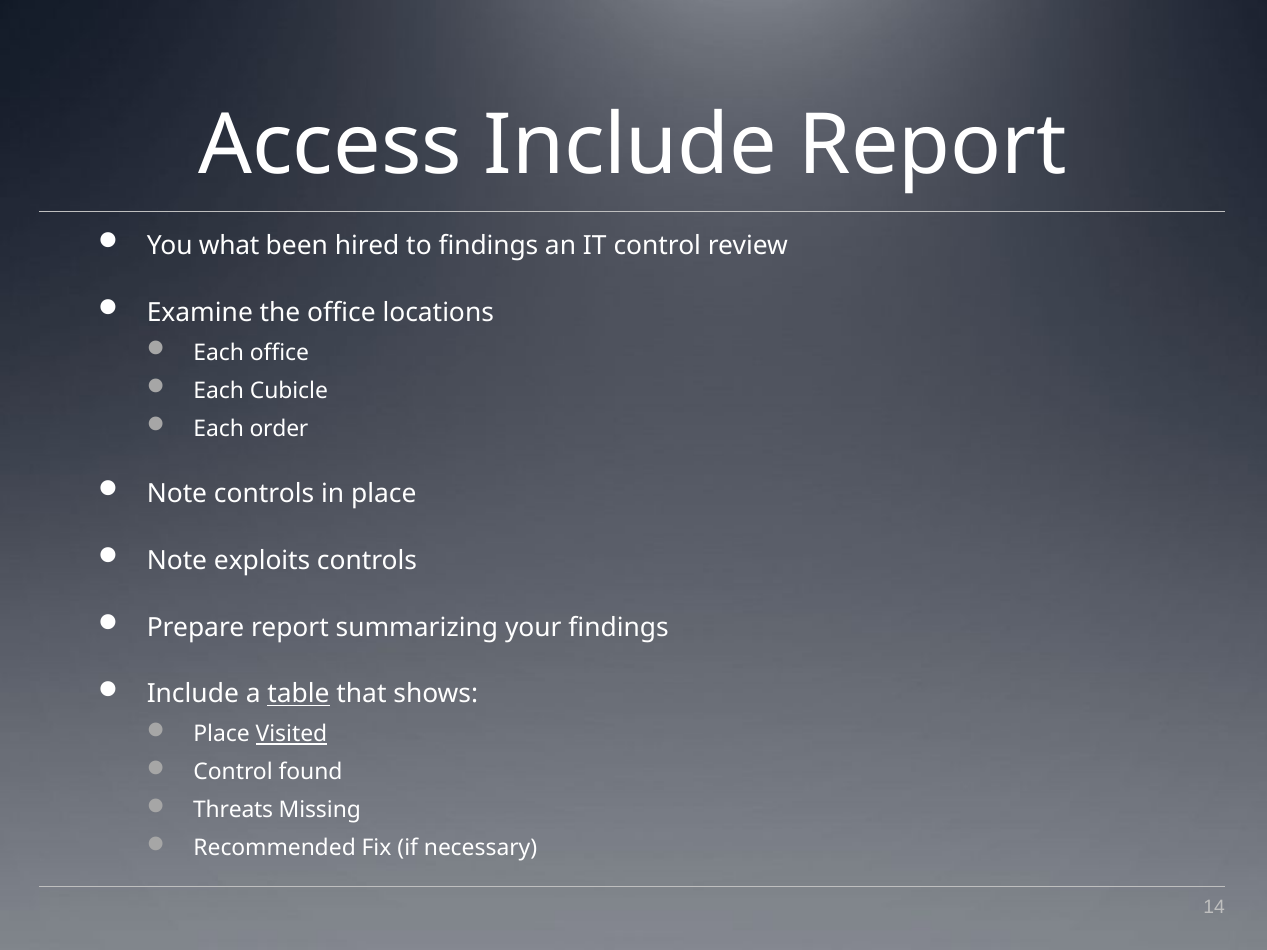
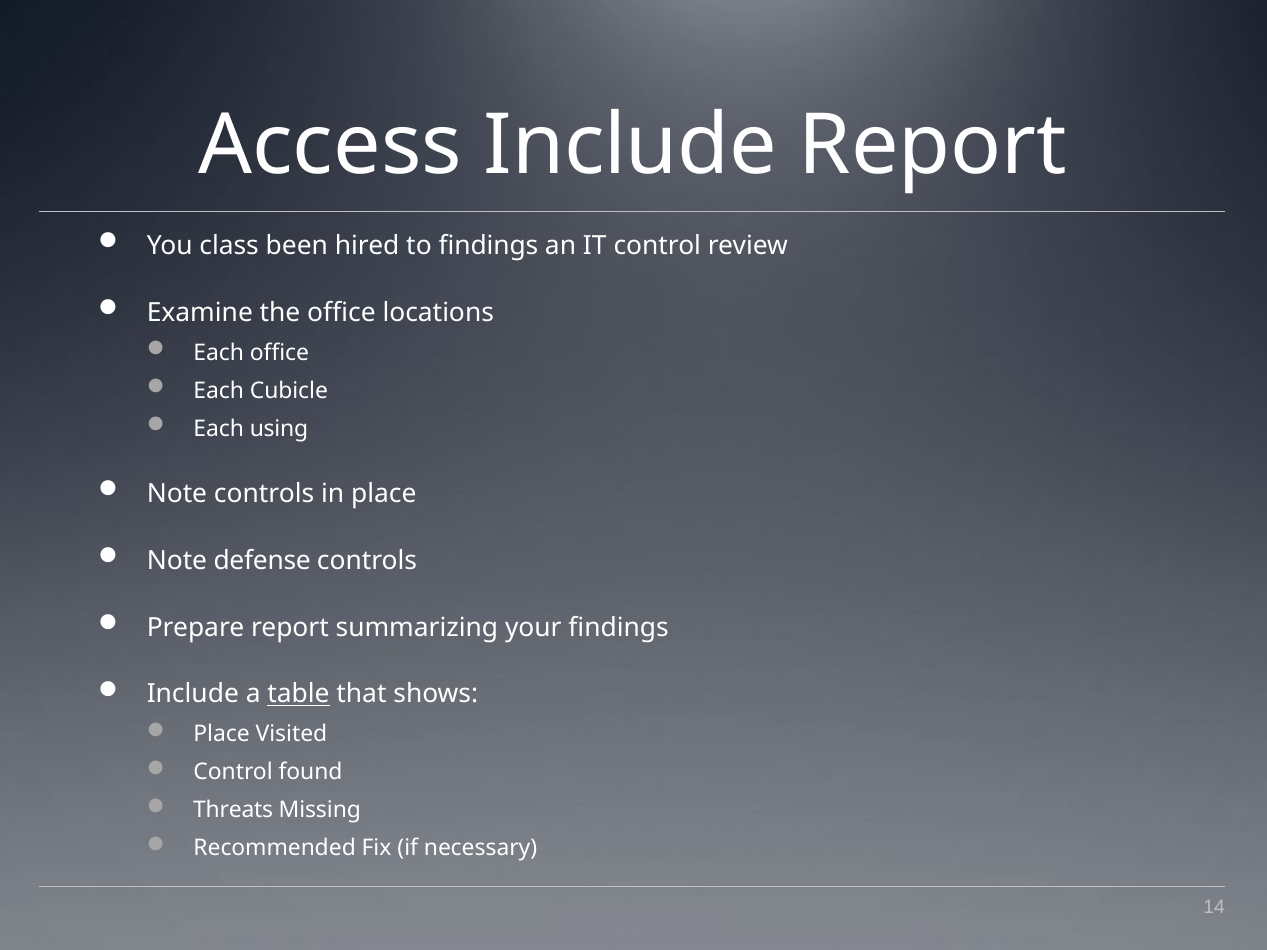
what: what -> class (229, 246)
order: order -> using (279, 429)
exploits: exploits -> defense (262, 561)
Visited underline: present -> none (291, 734)
